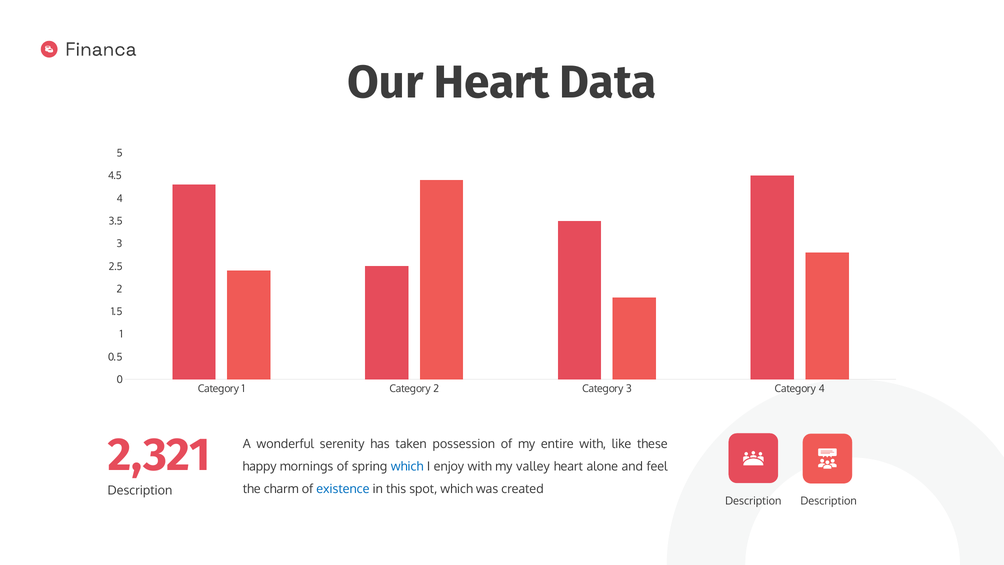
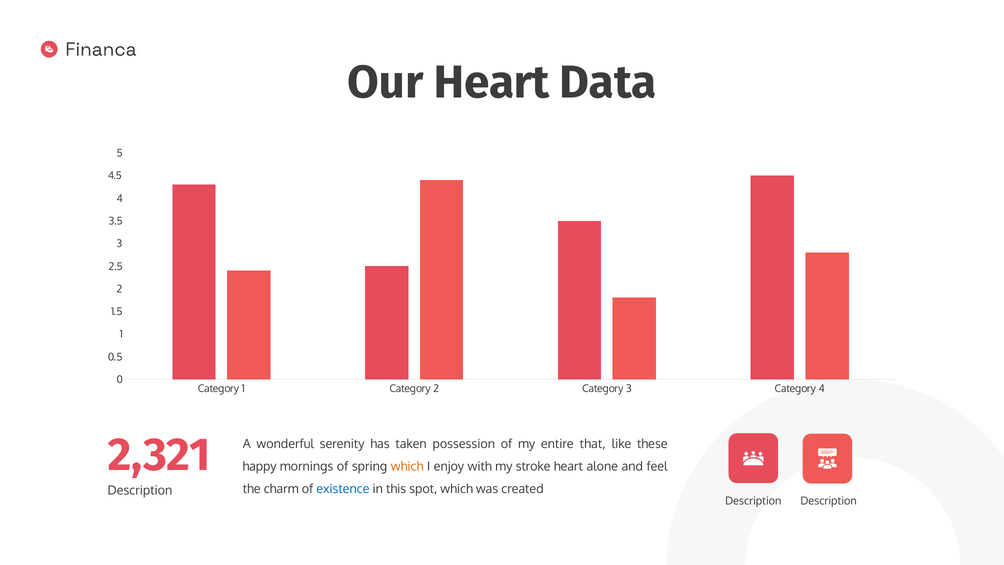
entire with: with -> that (593, 444)
which colour: blue -> orange (407, 466)
valley: valley -> stroke (533, 466)
